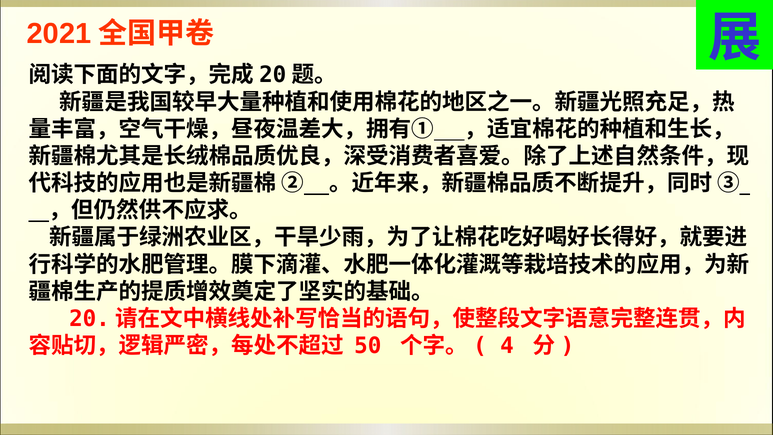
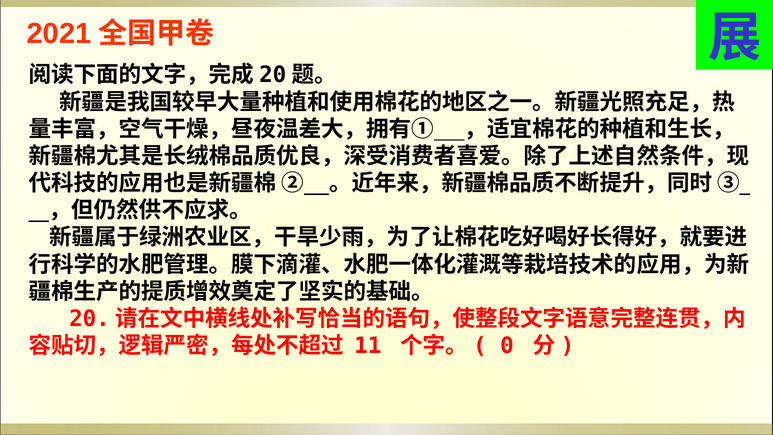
50: 50 -> 11 (368, 346)
4: 4 -> 0 (507, 346)
